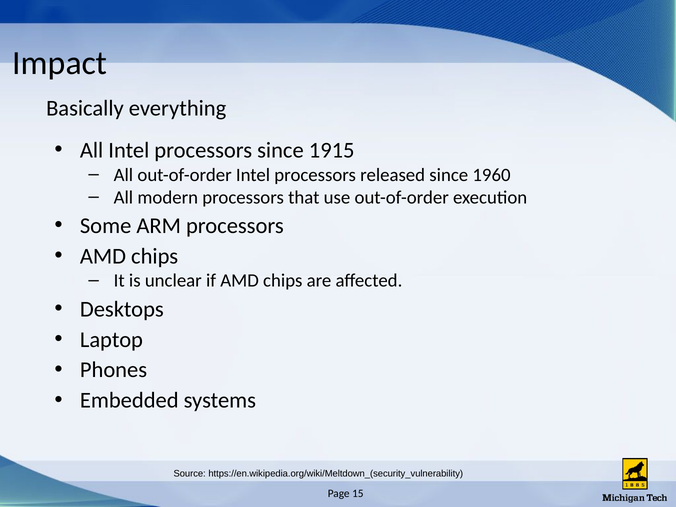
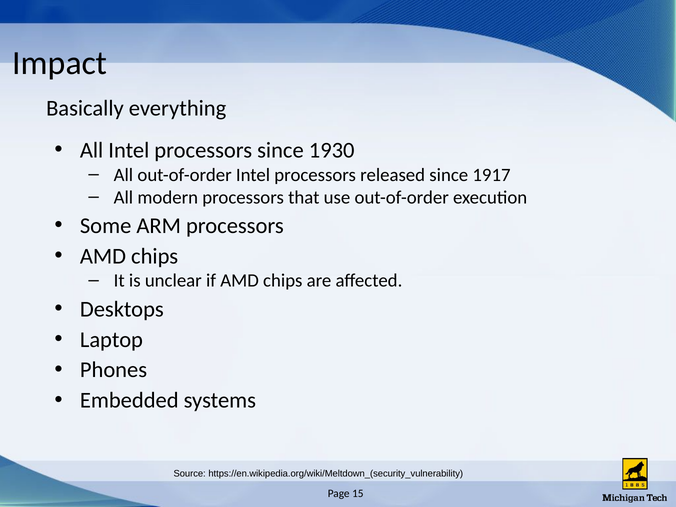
1915: 1915 -> 1930 (332, 150)
1960: 1960 -> 1917 (492, 175)
